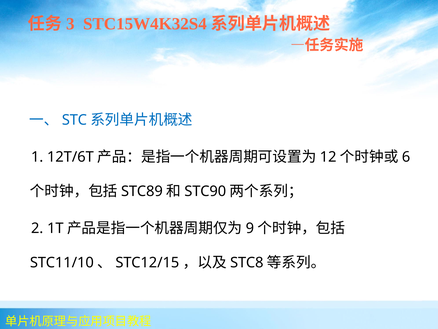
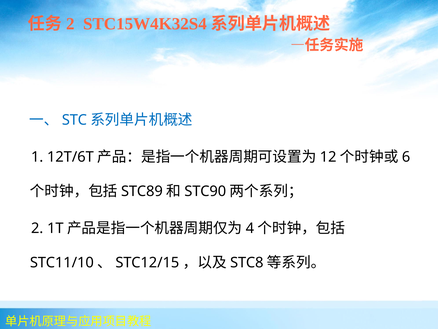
3: 3 -> 2 (70, 24)
9: 9 -> 4 (250, 228)
